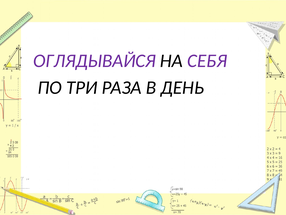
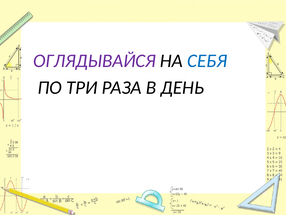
СЕБЯ colour: purple -> blue (207, 61)
